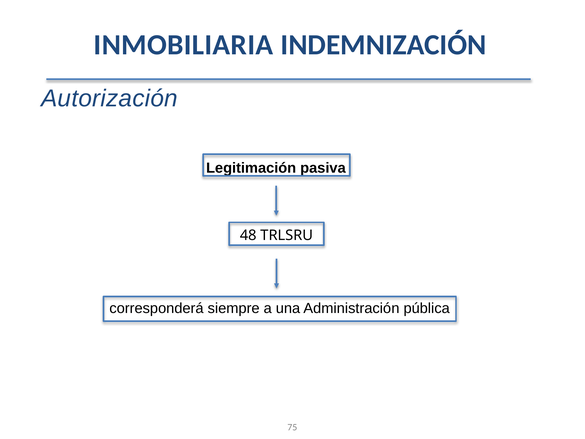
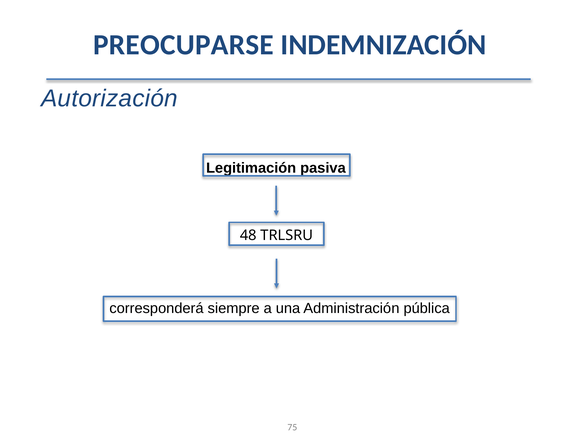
INMOBILIARIA: INMOBILIARIA -> PREOCUPARSE (183, 45)
